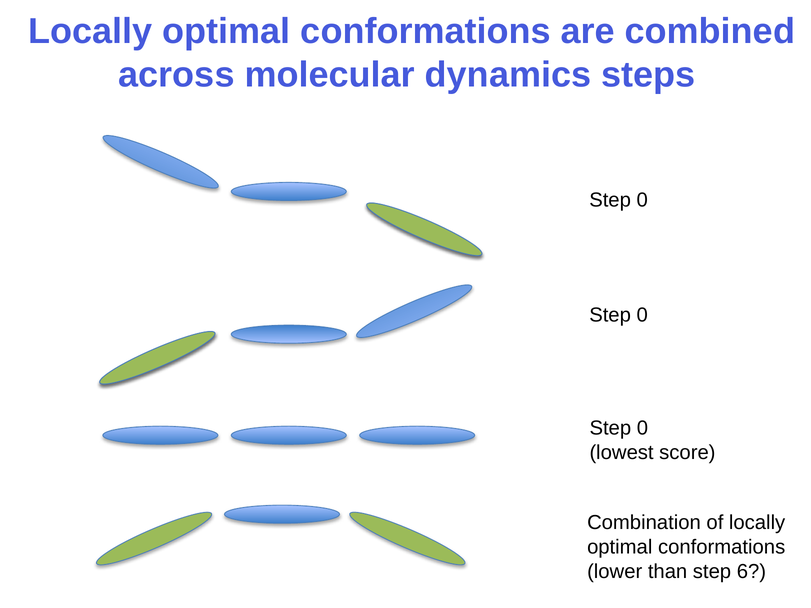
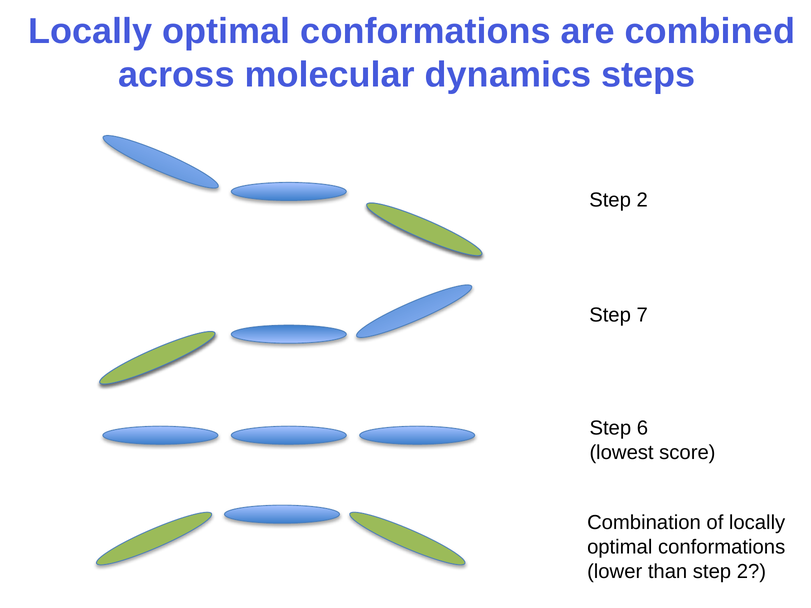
0: 0 -> 2 (642, 200)
0: 0 -> 7 (642, 315)
0: 0 -> 6 (642, 428)
than step 6: 6 -> 2 (751, 572)
